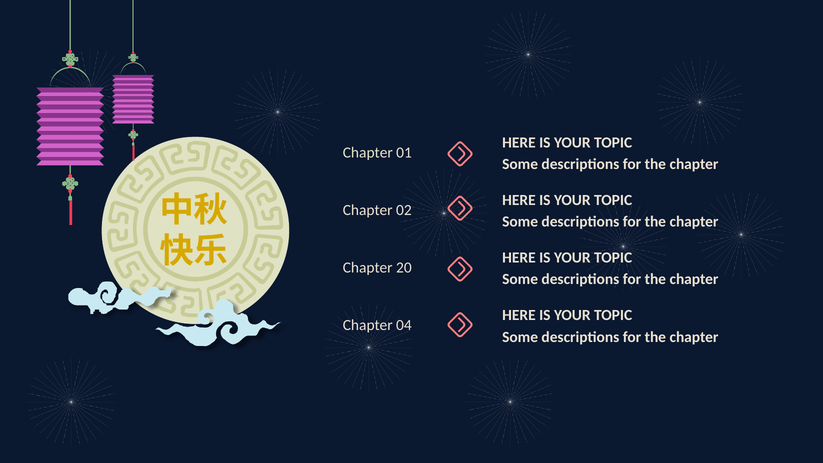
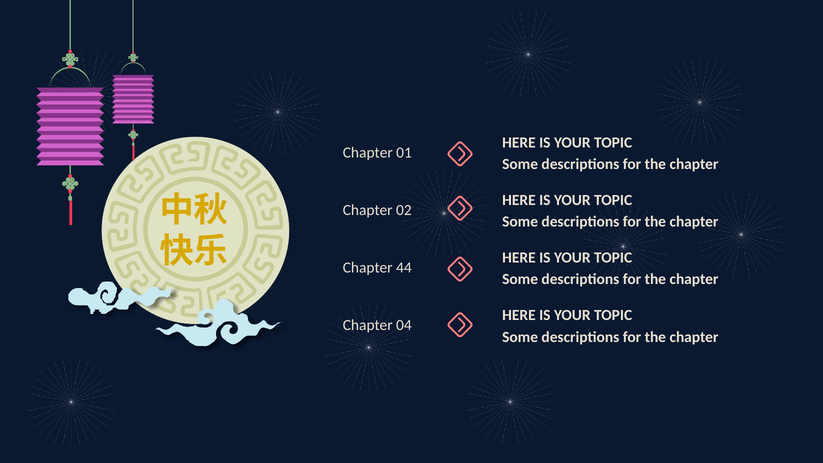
20: 20 -> 44 (404, 268)
